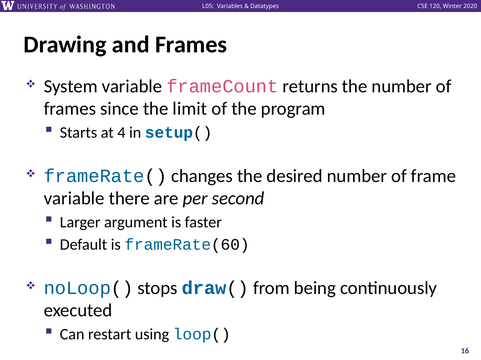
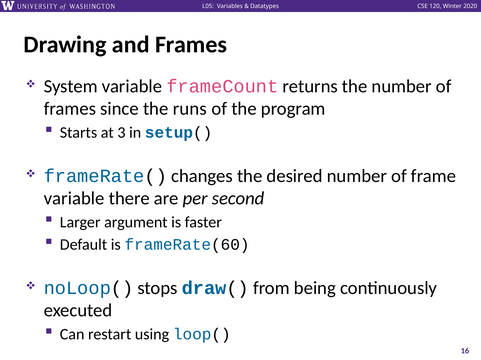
limit: limit -> runs (190, 109)
4: 4 -> 3 (121, 133)
